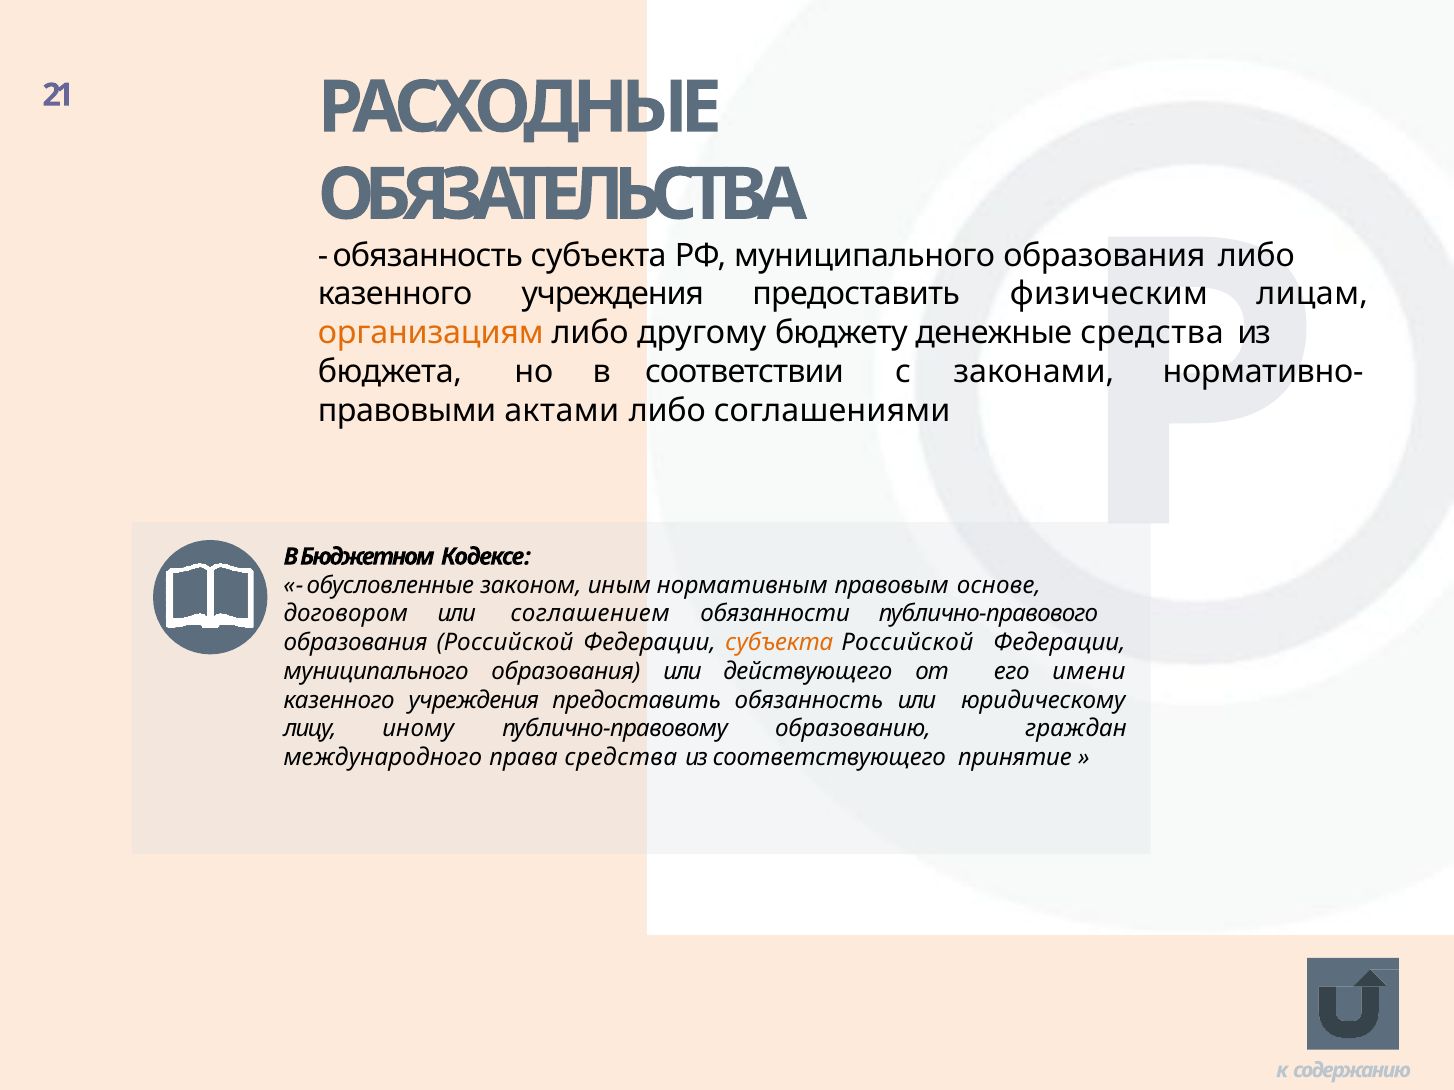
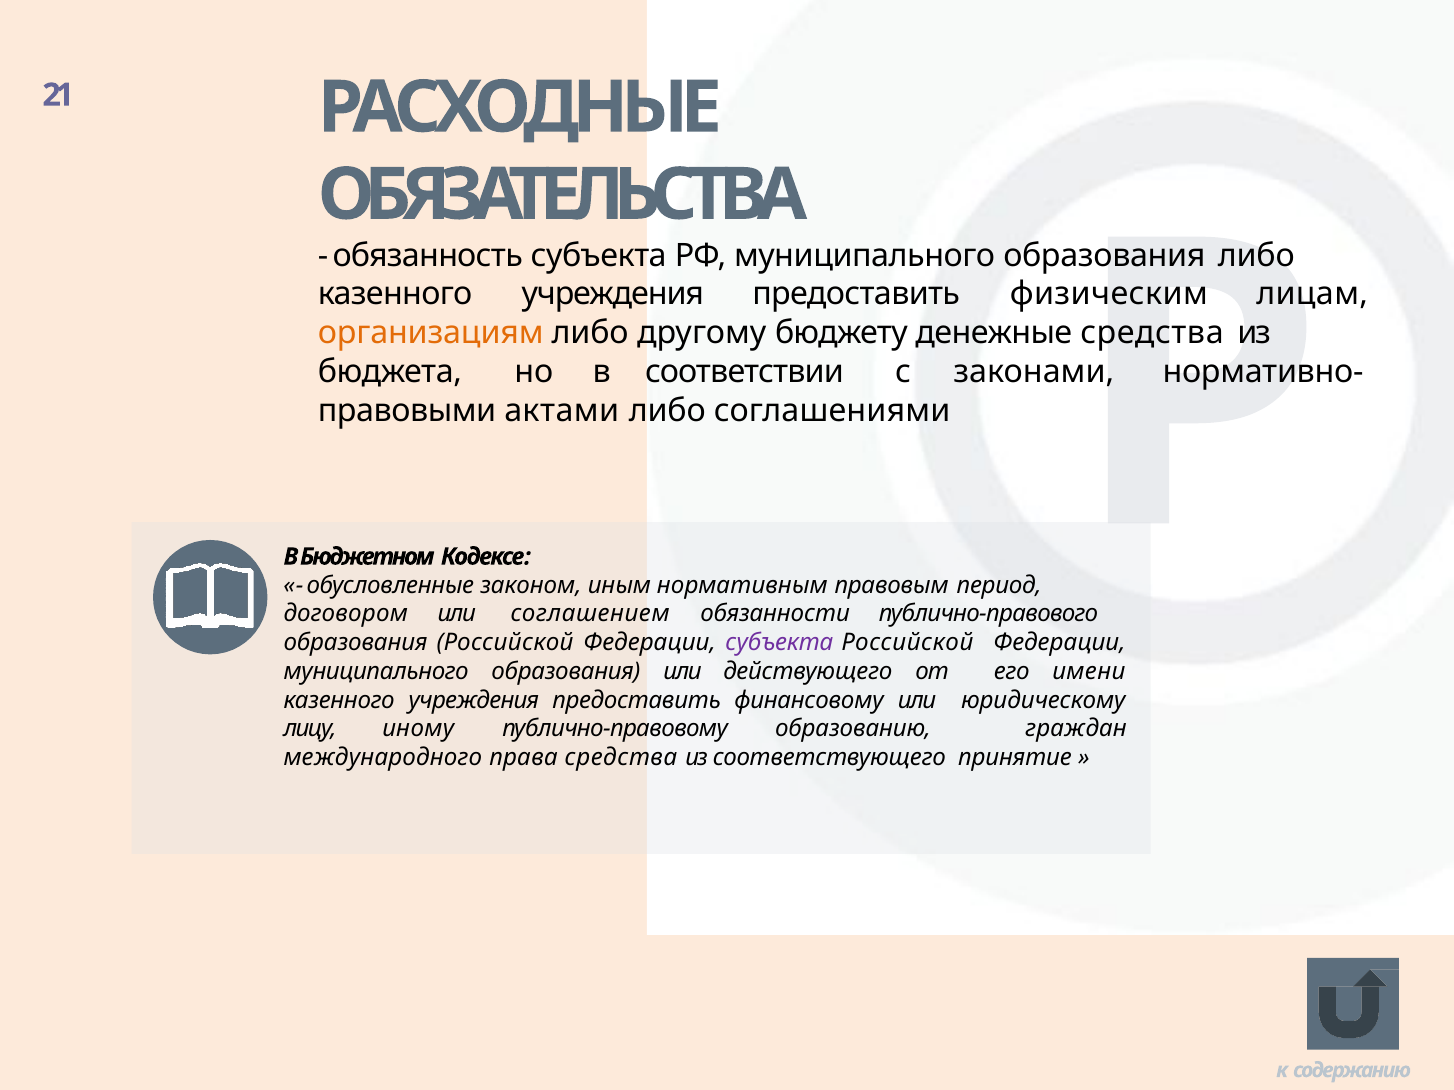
основе: основе -> период (999, 586)
субъекта colour: orange -> purple (779, 643)
предоставить обязанность: обязанность -> финансовому (809, 700)
